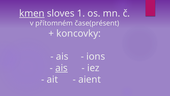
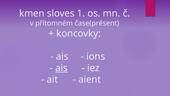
kmen underline: present -> none (32, 13)
